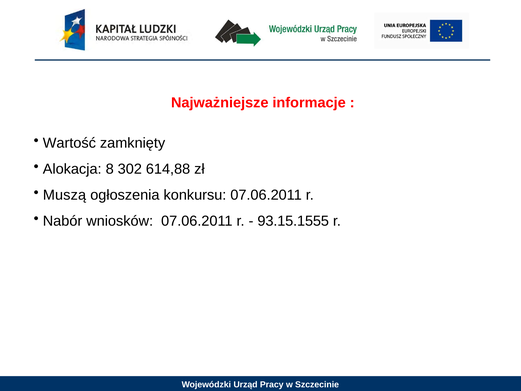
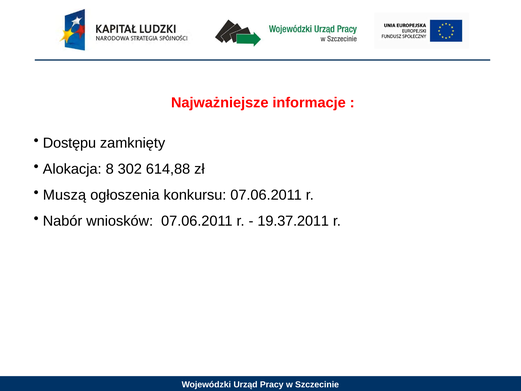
Wartość: Wartość -> Dostępu (69, 143)
93.15.1555: 93.15.1555 -> 19.37.2011 (293, 221)
